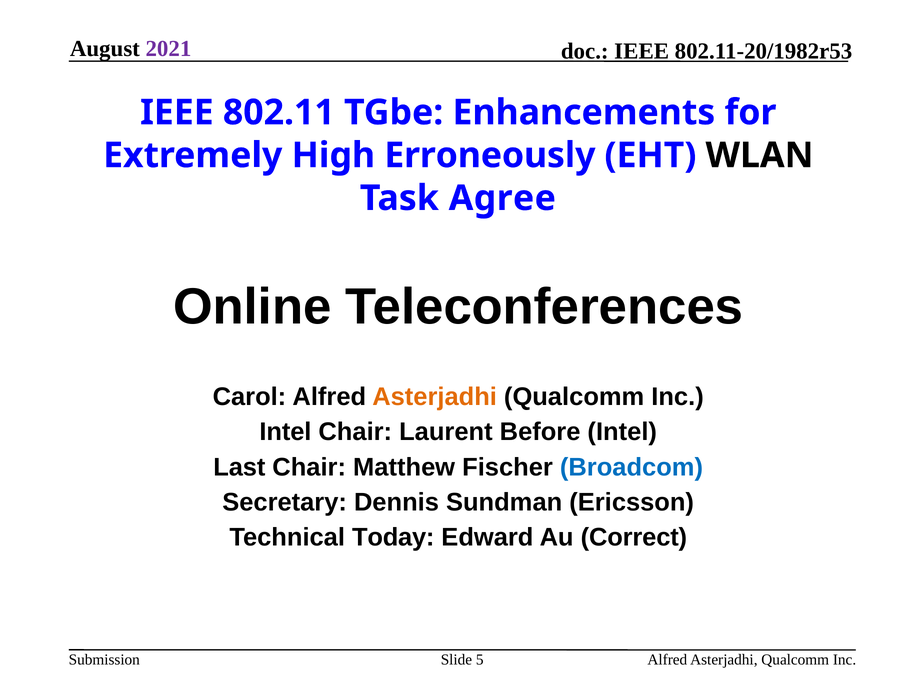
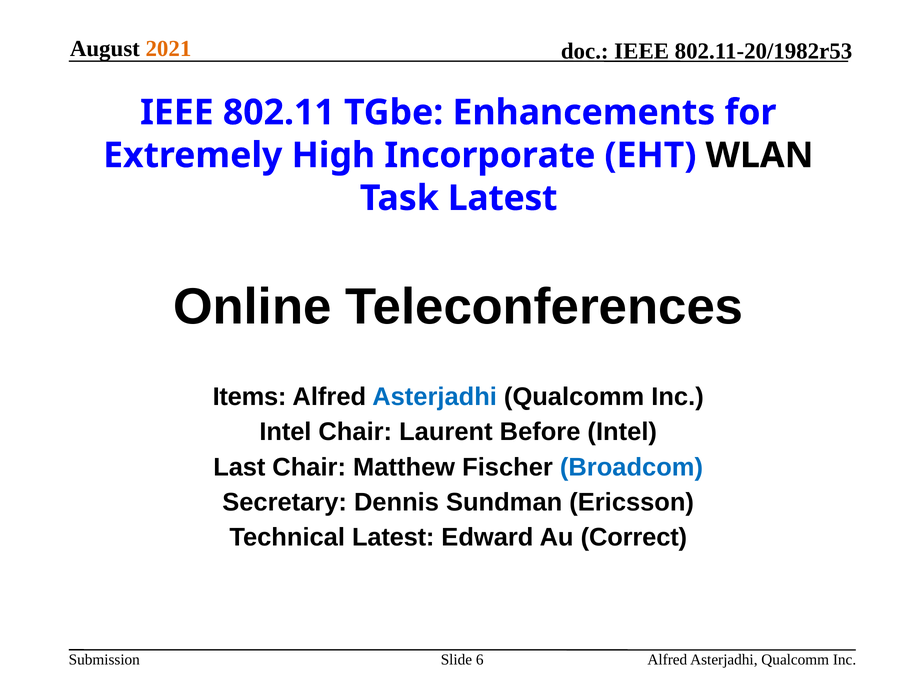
2021 colour: purple -> orange (168, 49)
Erroneously: Erroneously -> Incorporate (490, 155)
Task Agree: Agree -> Latest (503, 198)
Carol: Carol -> Items (250, 397)
Asterjadhi colour: orange -> blue (435, 397)
Technical Today: Today -> Latest (393, 537)
5: 5 -> 6 (480, 660)
